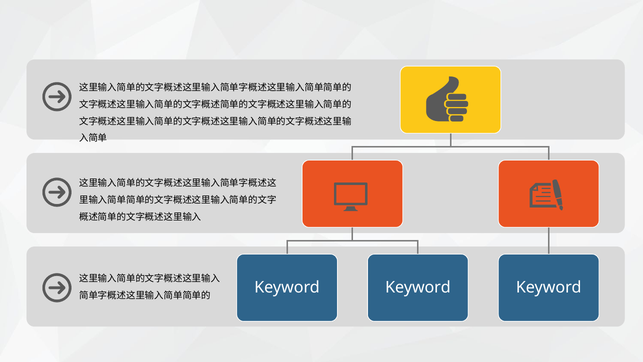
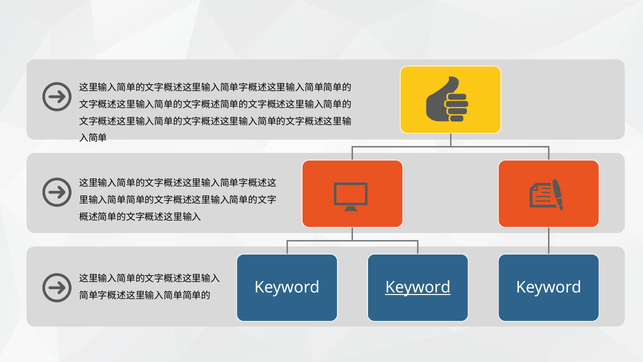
Keyword underline: none -> present (418, 287)
